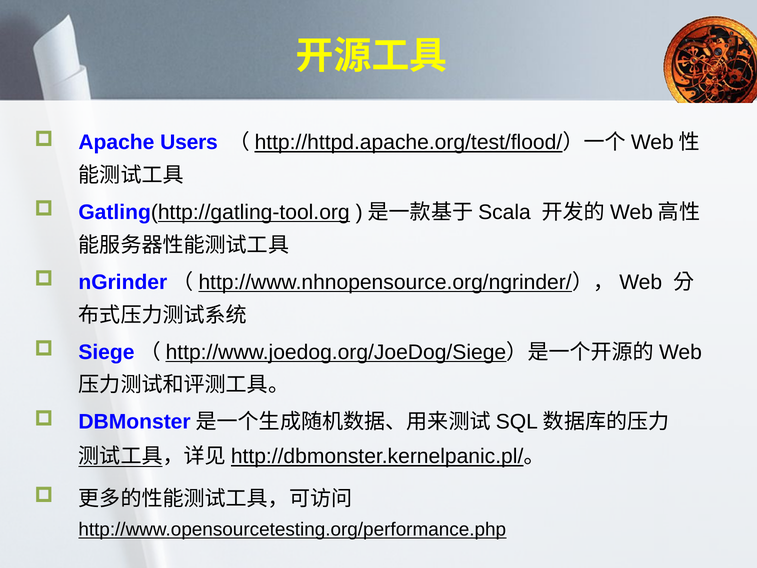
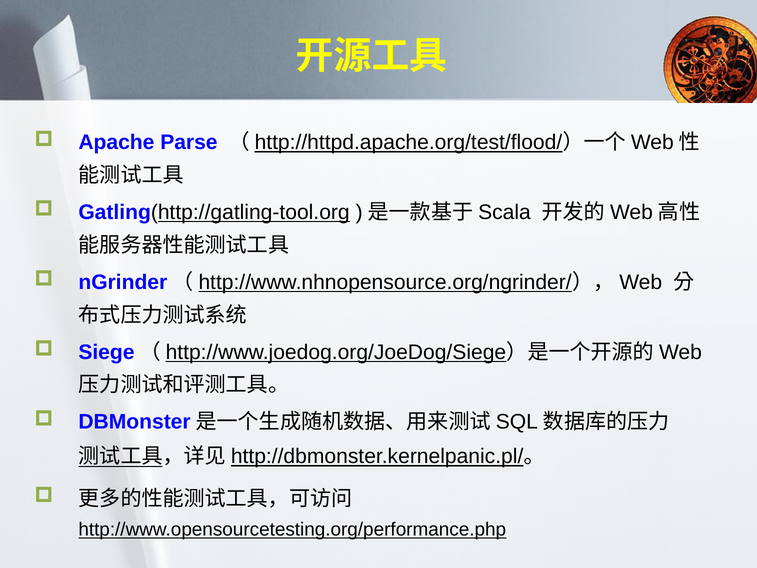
Users: Users -> Parse (189, 142)
